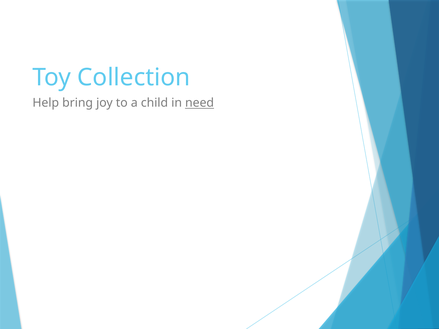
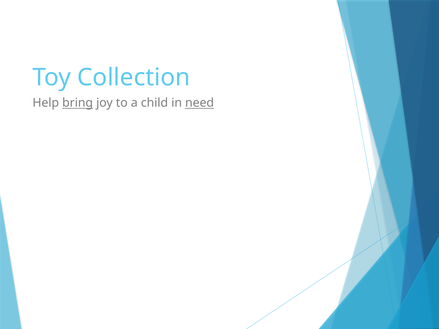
bring underline: none -> present (78, 103)
